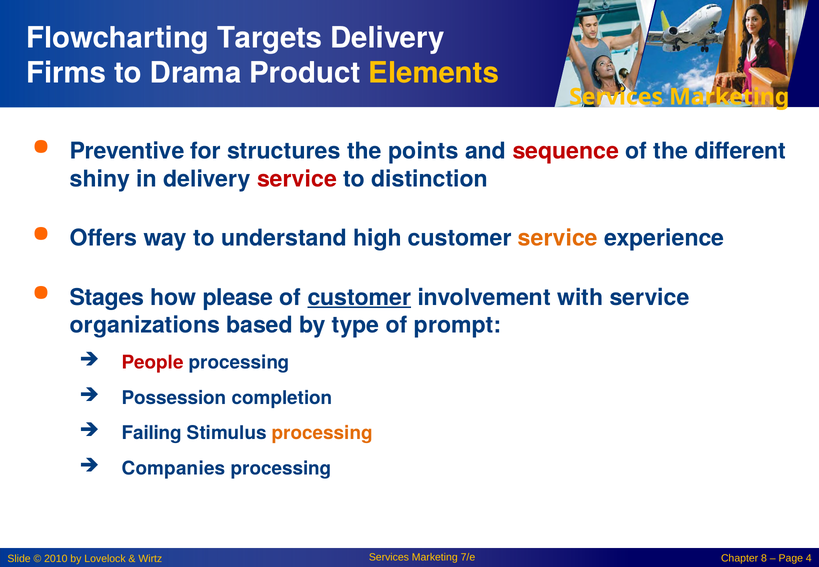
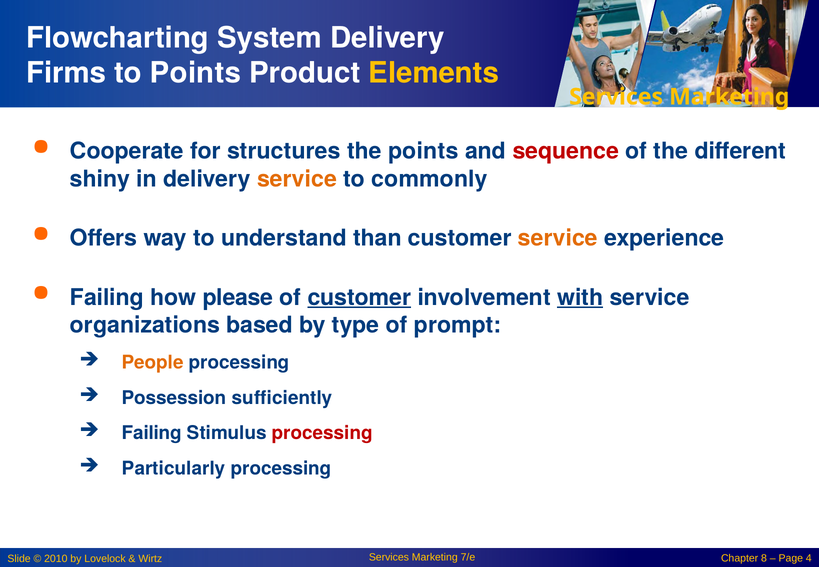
Targets: Targets -> System (270, 38)
to Drama: Drama -> Points (196, 73)
Preventive: Preventive -> Cooperate (127, 151)
service colour: red -> orange (297, 179)
distinction: distinction -> commonly (429, 179)
high: high -> than (378, 238)
Stages: Stages -> Failing (107, 297)
with underline: none -> present (580, 297)
People colour: red -> orange (153, 363)
completion: completion -> sufficiently (282, 398)
processing colour: orange -> red (322, 433)
Companies: Companies -> Particularly (174, 469)
